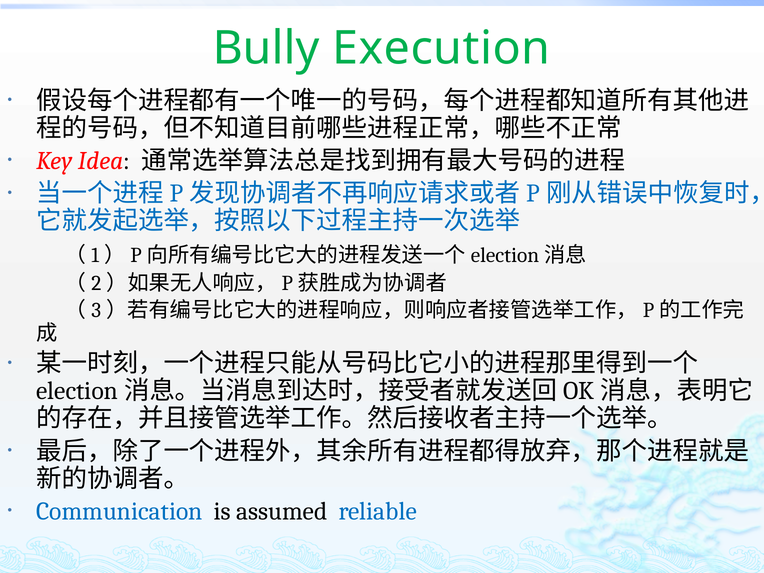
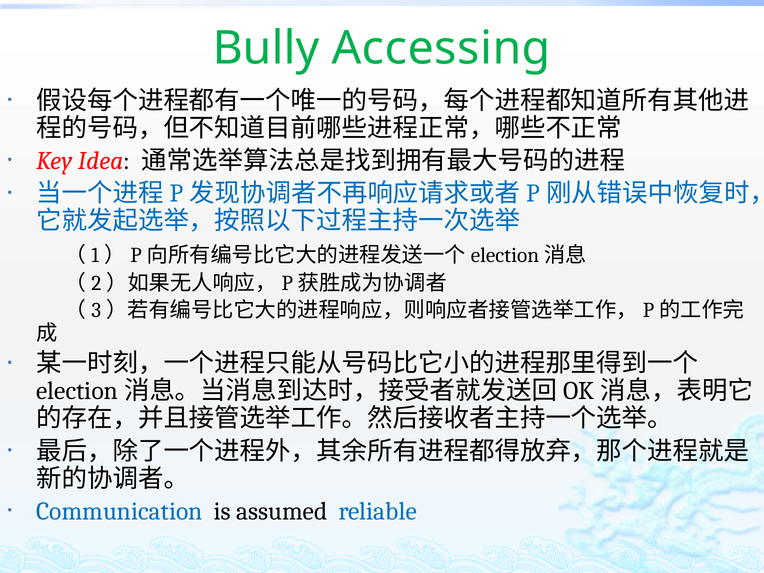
Execution: Execution -> Accessing (441, 48)
